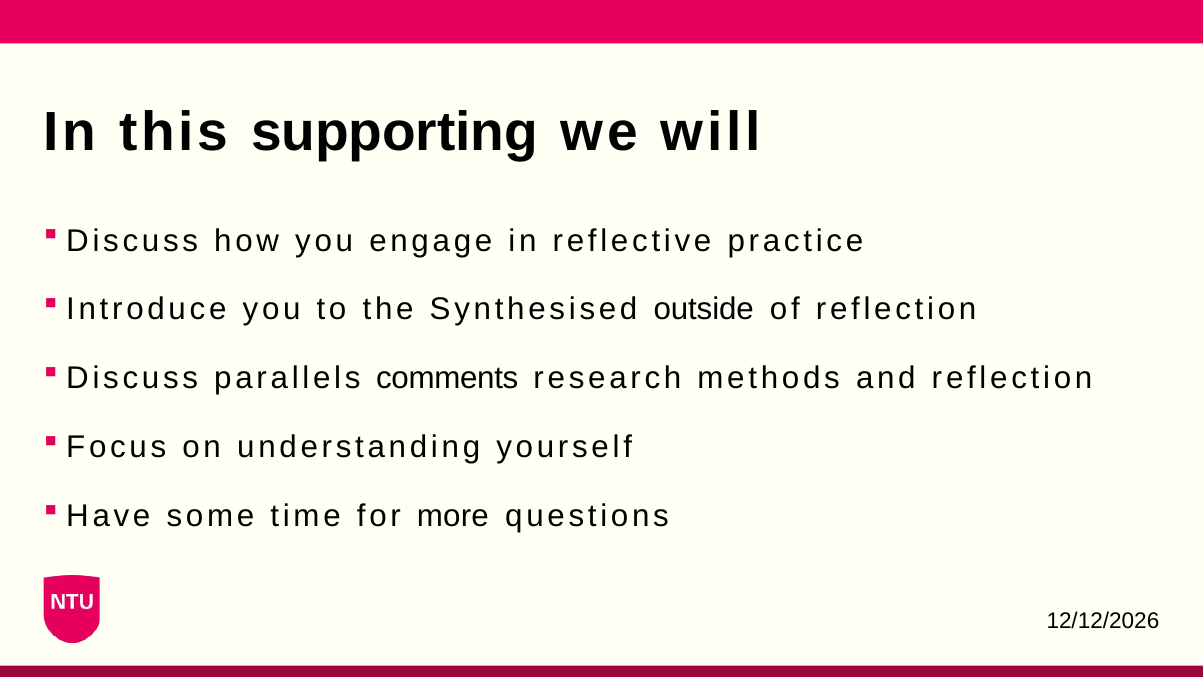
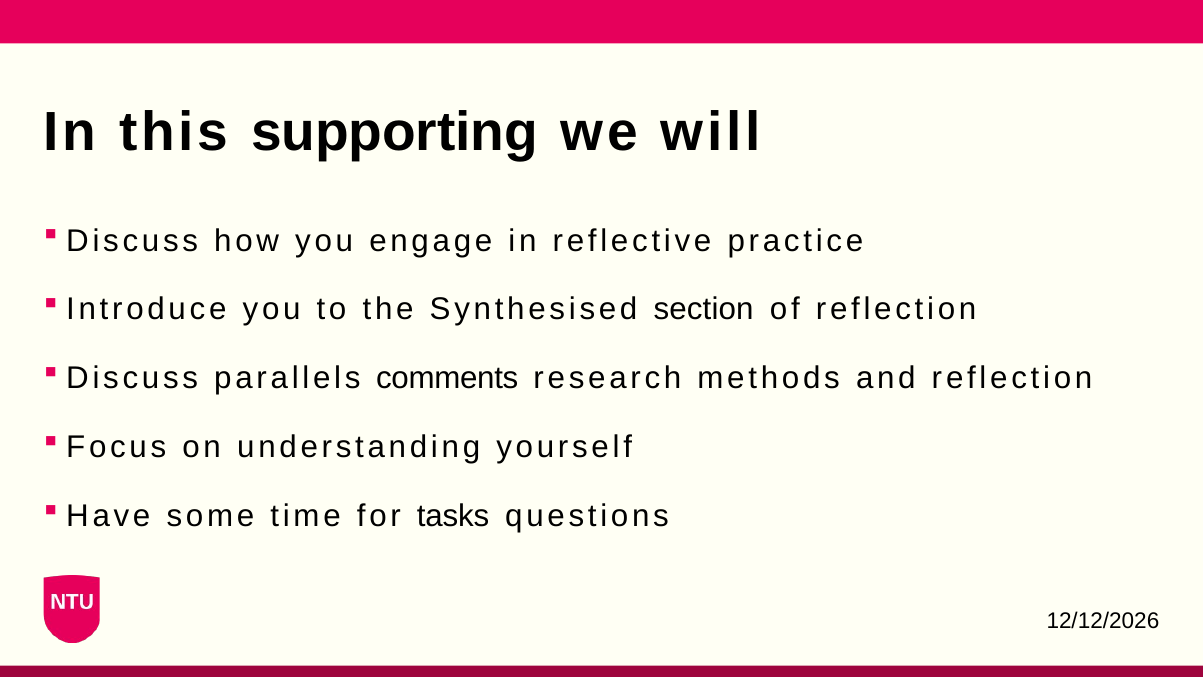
outside: outside -> section (704, 309)
more: more -> tasks (453, 516)
